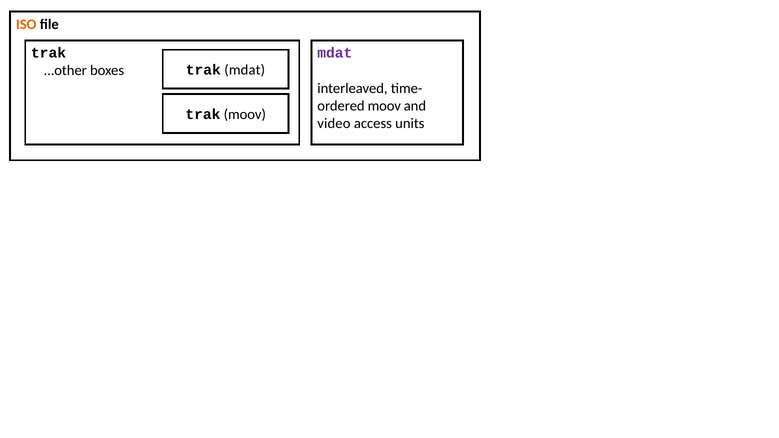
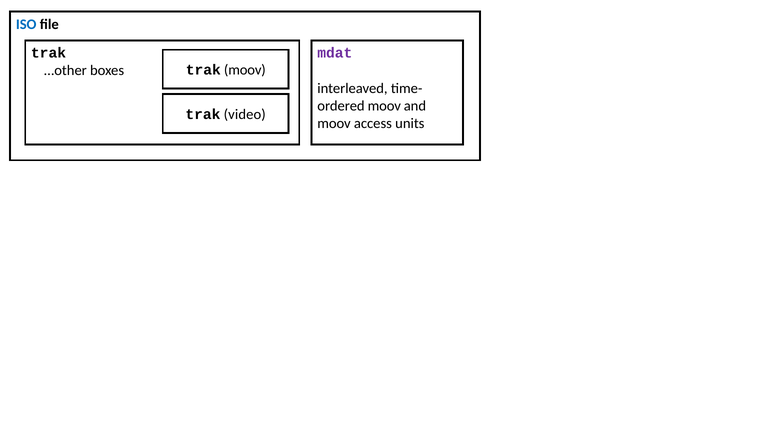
ISO colour: orange -> blue (26, 24)
trak mdat: mdat -> moov (245, 70)
trak moov: moov -> video (245, 115)
video: video -> moov (334, 123)
